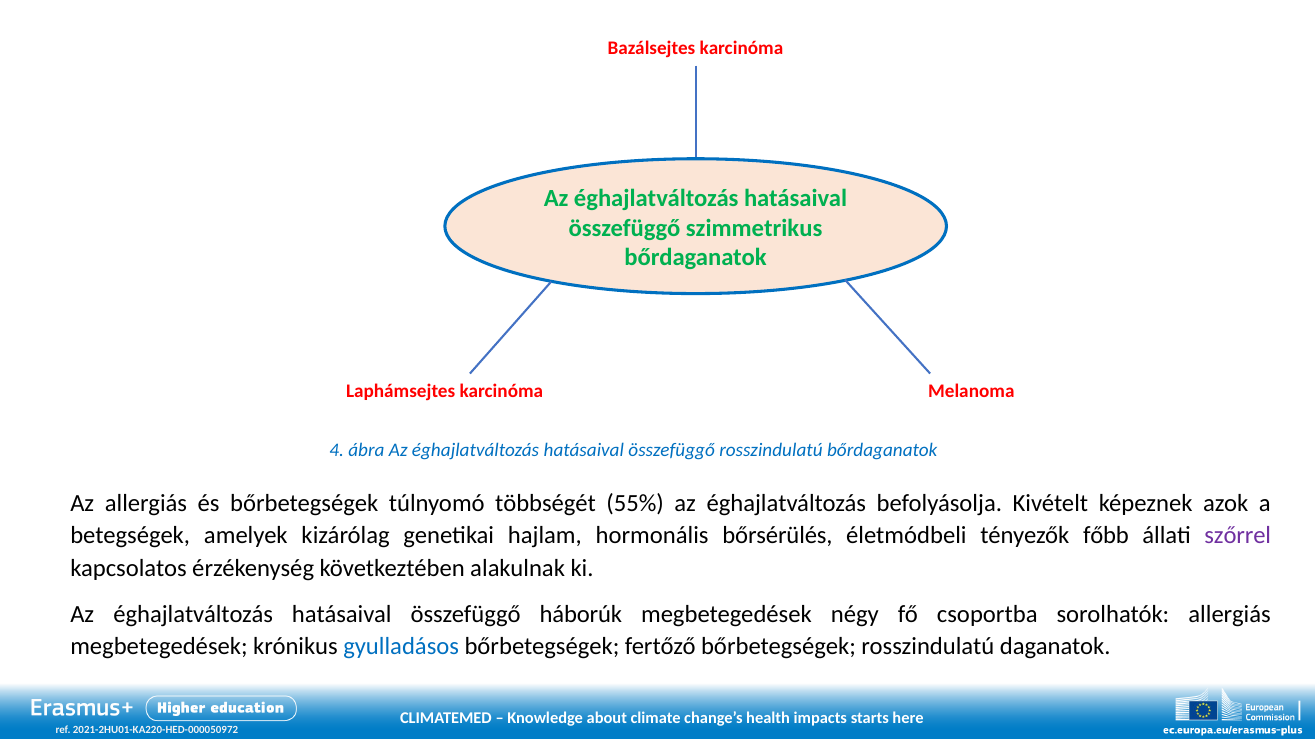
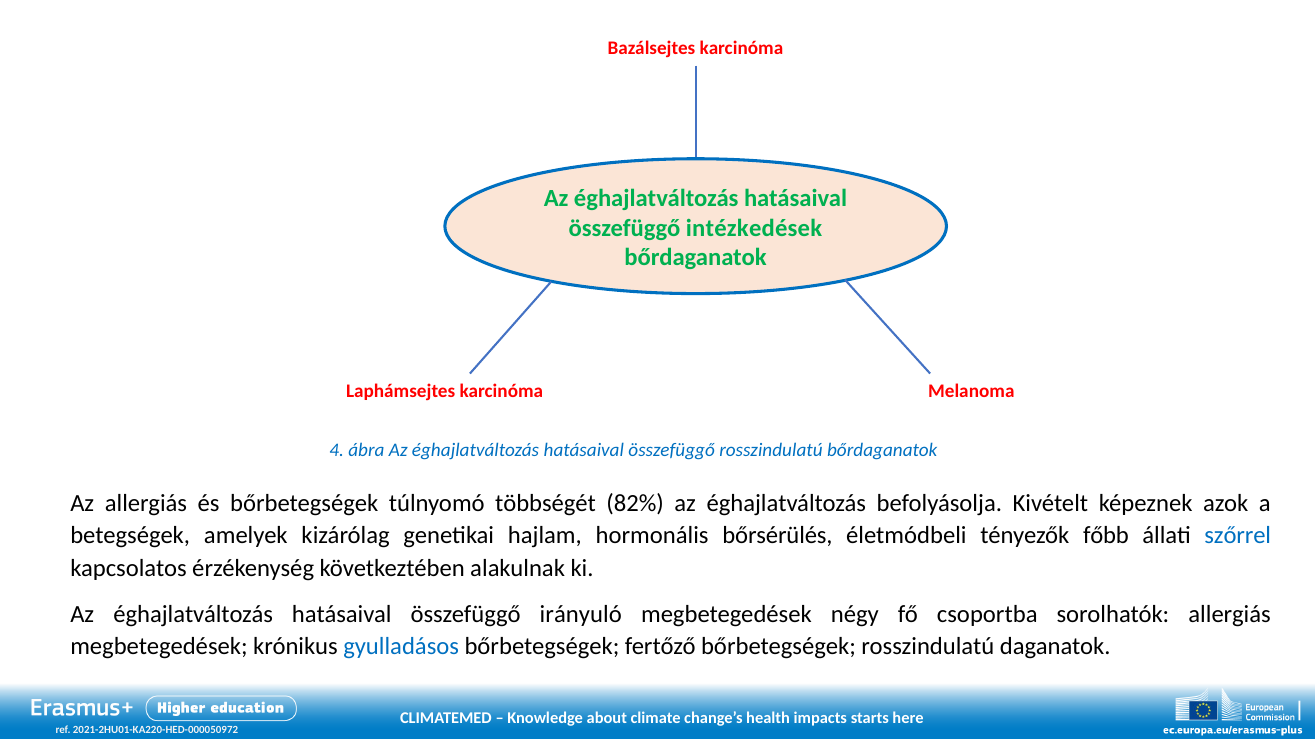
szimmetrikus: szimmetrikus -> intézkedések (754, 228)
55%: 55% -> 82% (635, 503)
szőrrel colour: purple -> blue (1238, 536)
háborúk: háborúk -> irányuló (581, 615)
